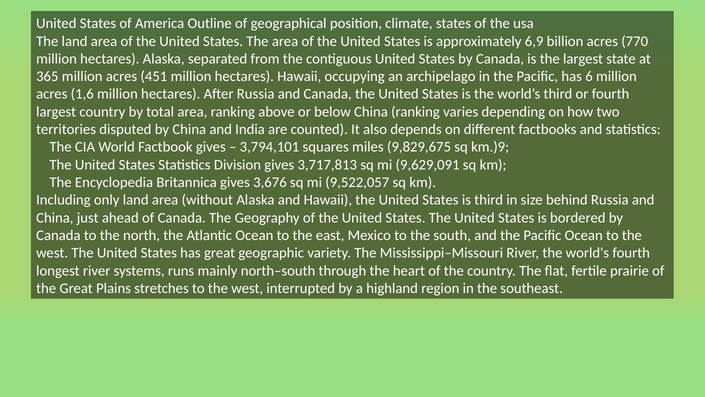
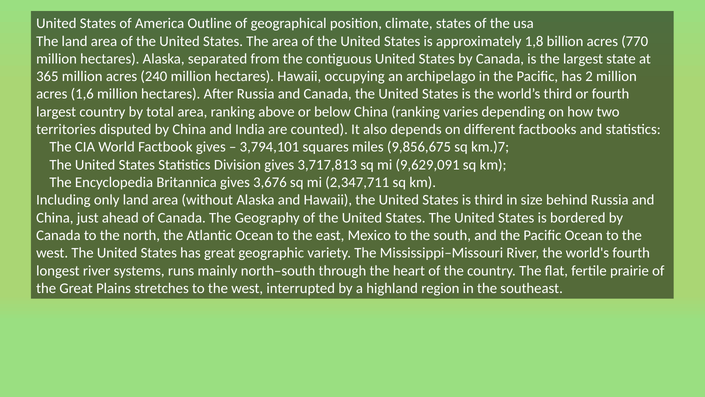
6,9: 6,9 -> 1,8 (534, 41)
451: 451 -> 240 (154, 76)
6: 6 -> 2 (589, 76)
9,829,675: 9,829,675 -> 9,856,675 (419, 147)
km.)9: km.)9 -> km.)7 (490, 147)
9,522,057: 9,522,057 -> 2,347,711 (357, 182)
